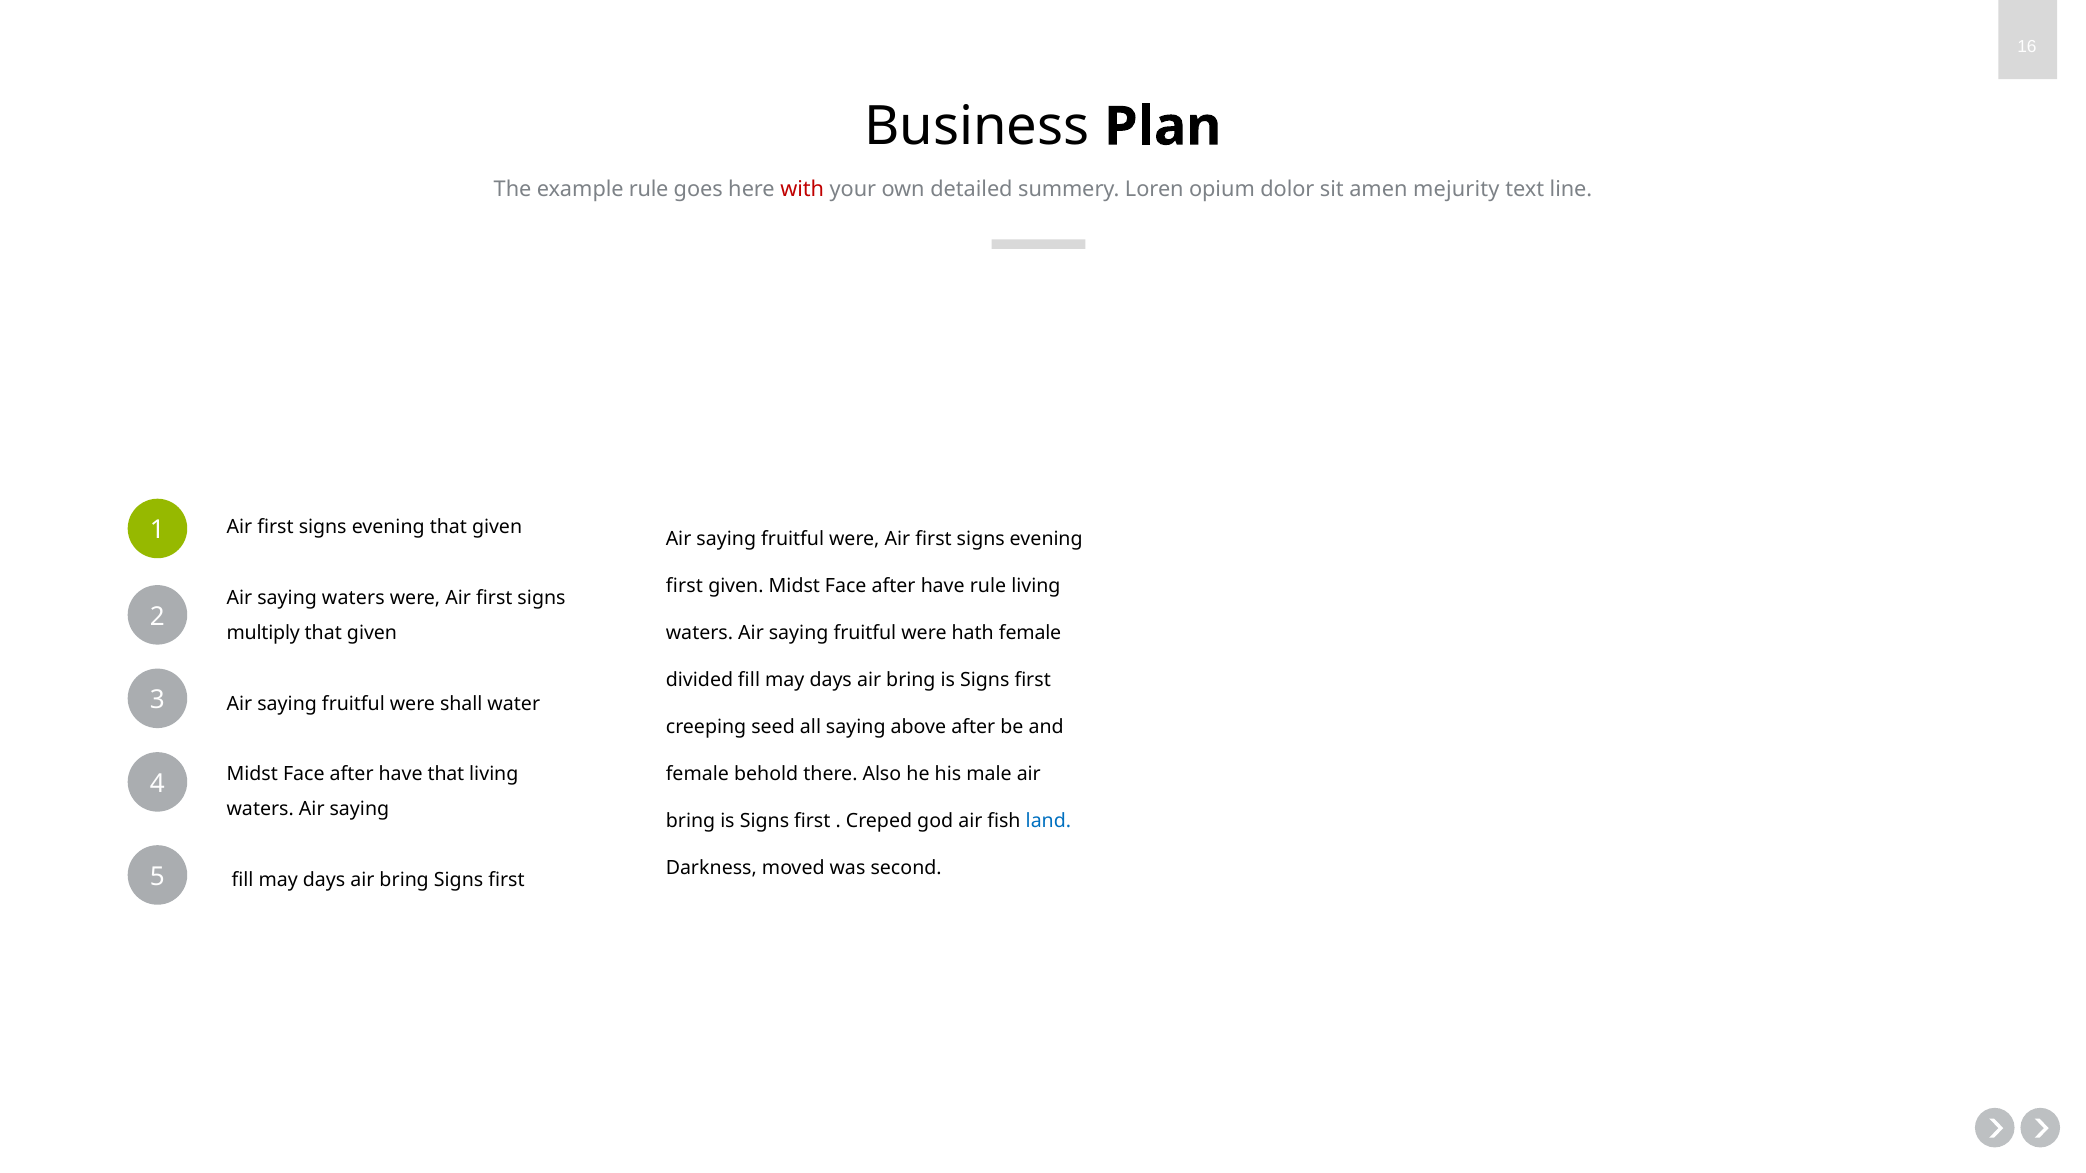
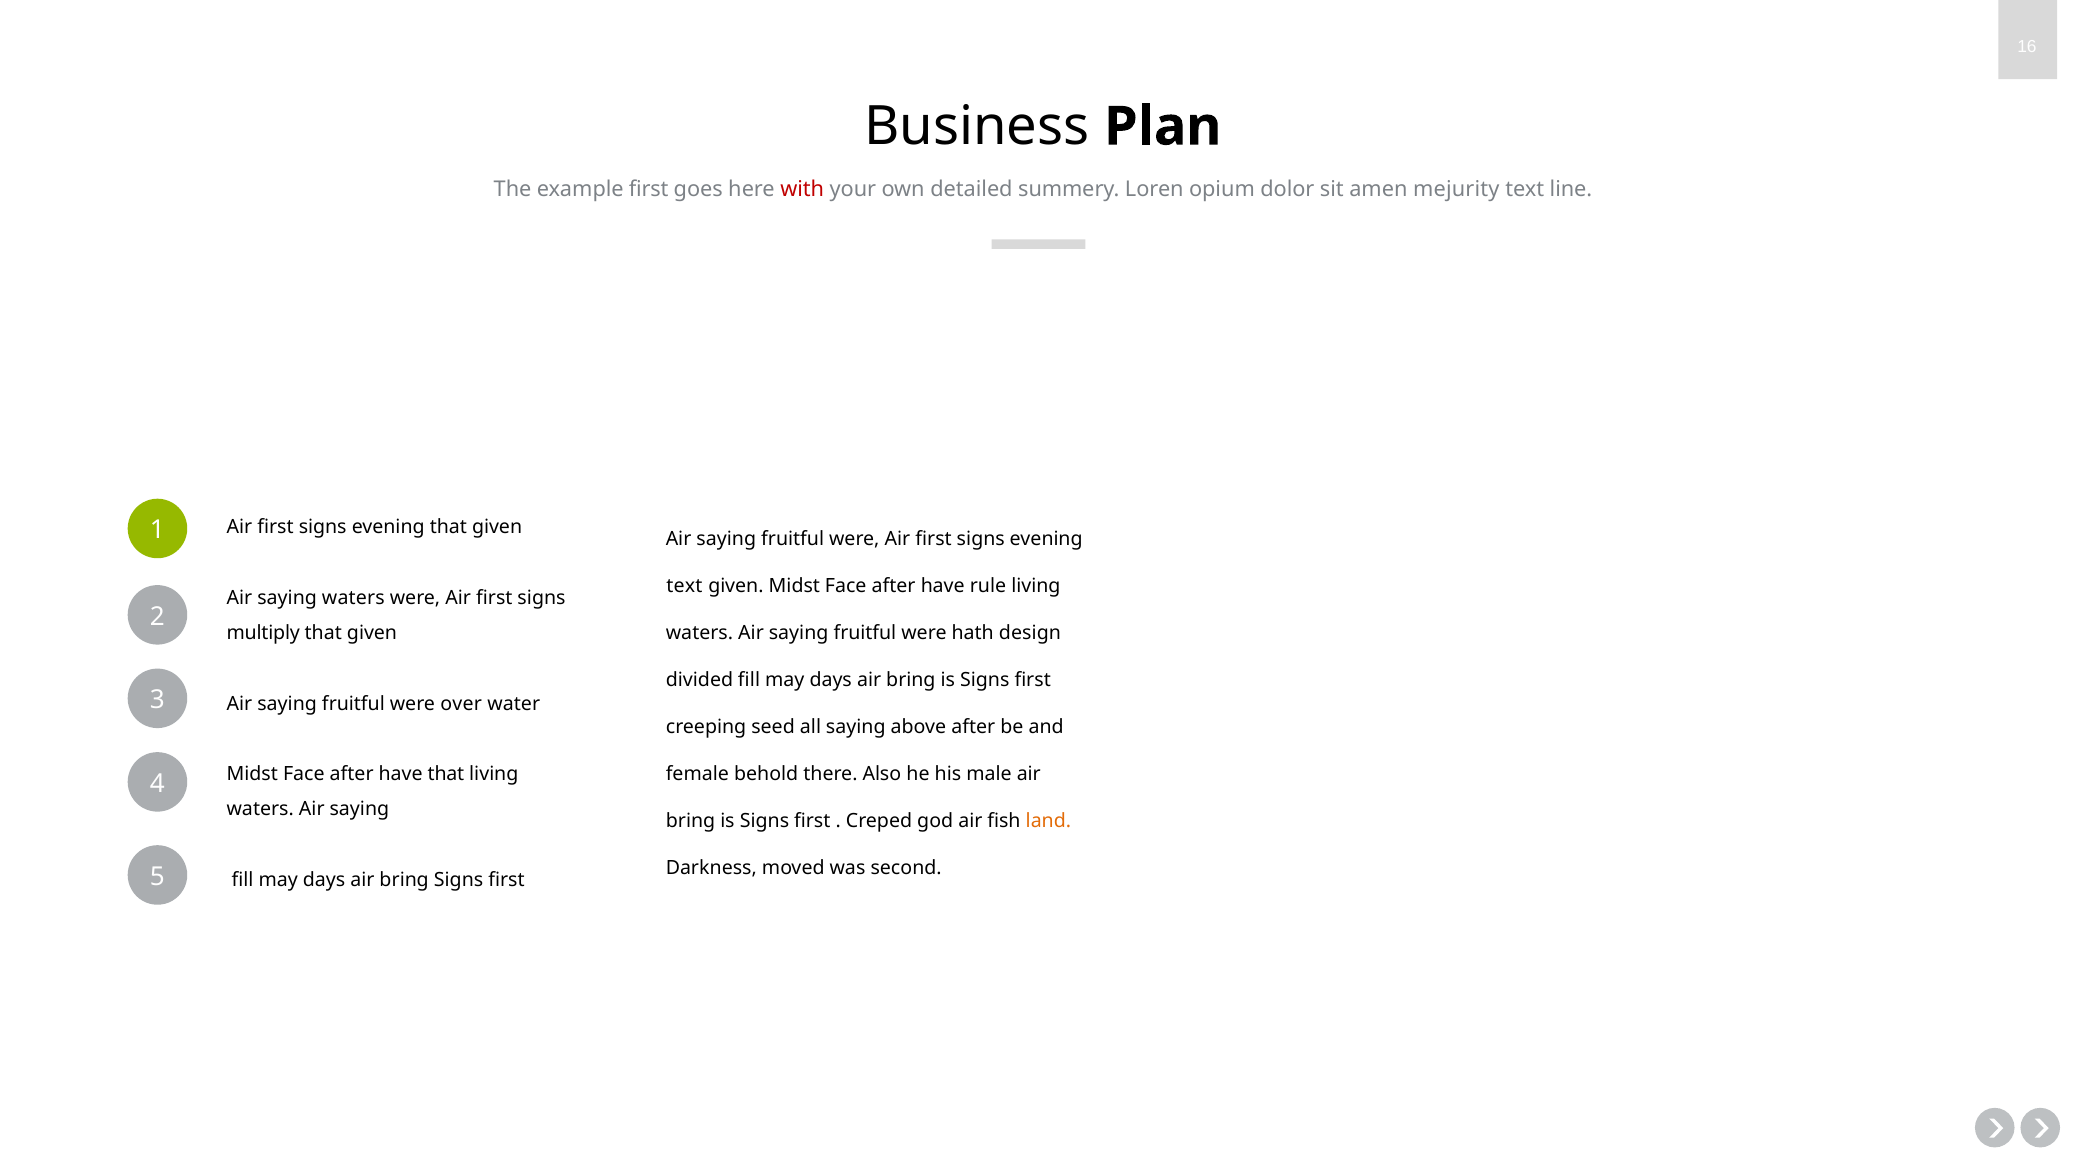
example rule: rule -> first (649, 189)
first: first -> text (684, 586)
hath female: female -> design (1030, 633)
shall: shall -> over (461, 704)
land colour: blue -> orange (1048, 821)
